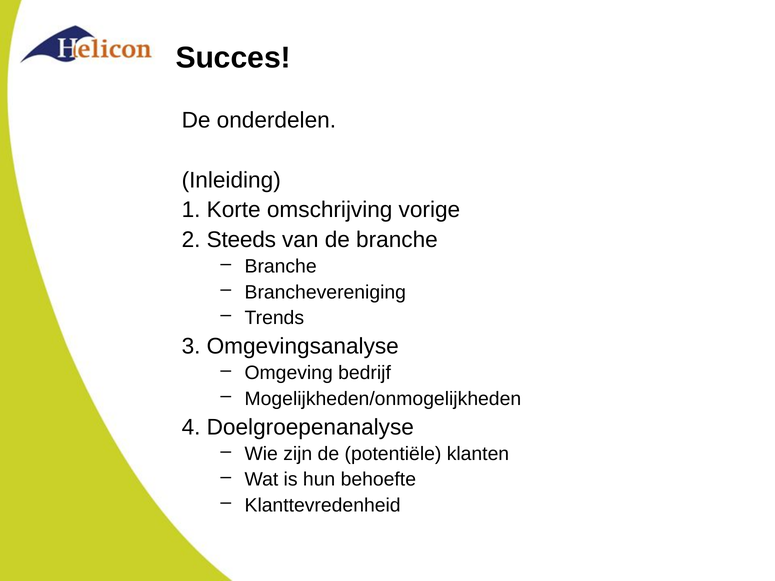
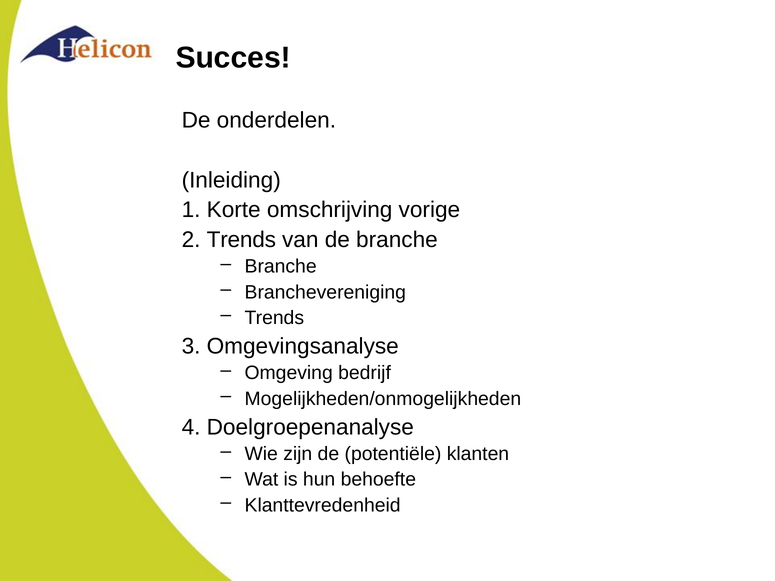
2 Steeds: Steeds -> Trends (241, 240)
